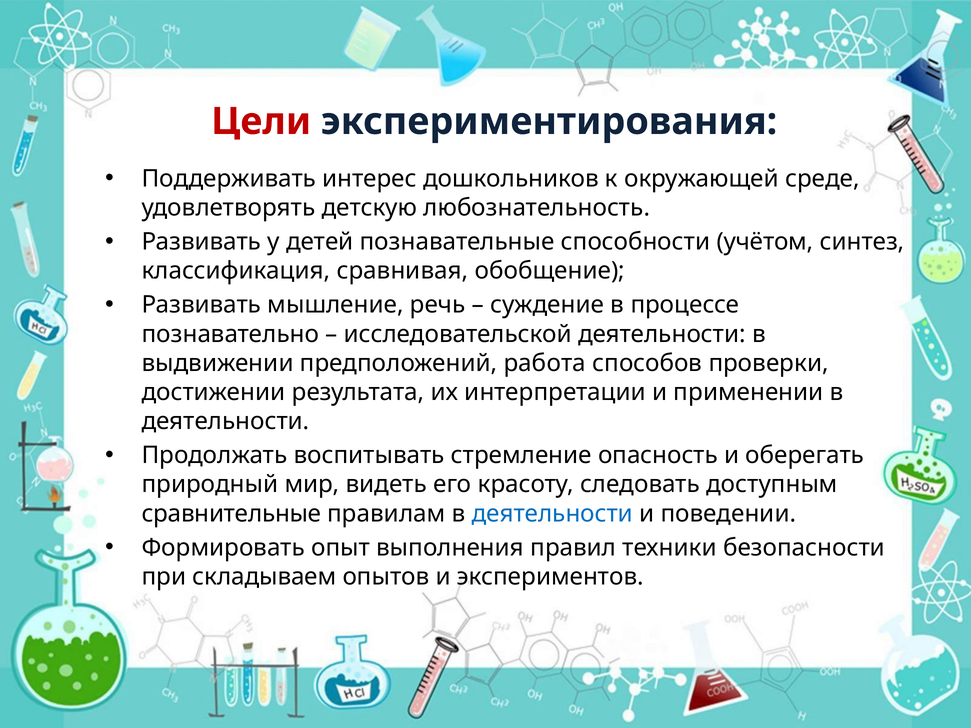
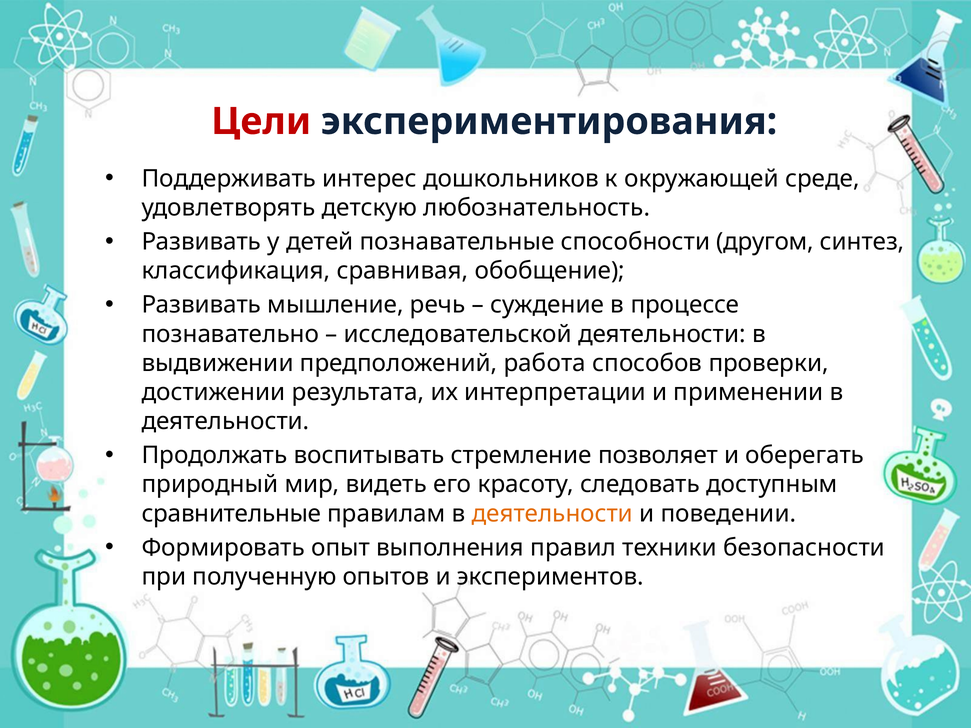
учётом: учётом -> другом (765, 242)
опасность: опасность -> позволяет (658, 456)
деятельности colour: blue -> orange (552, 514)
складываем: складываем -> полученную (264, 577)
